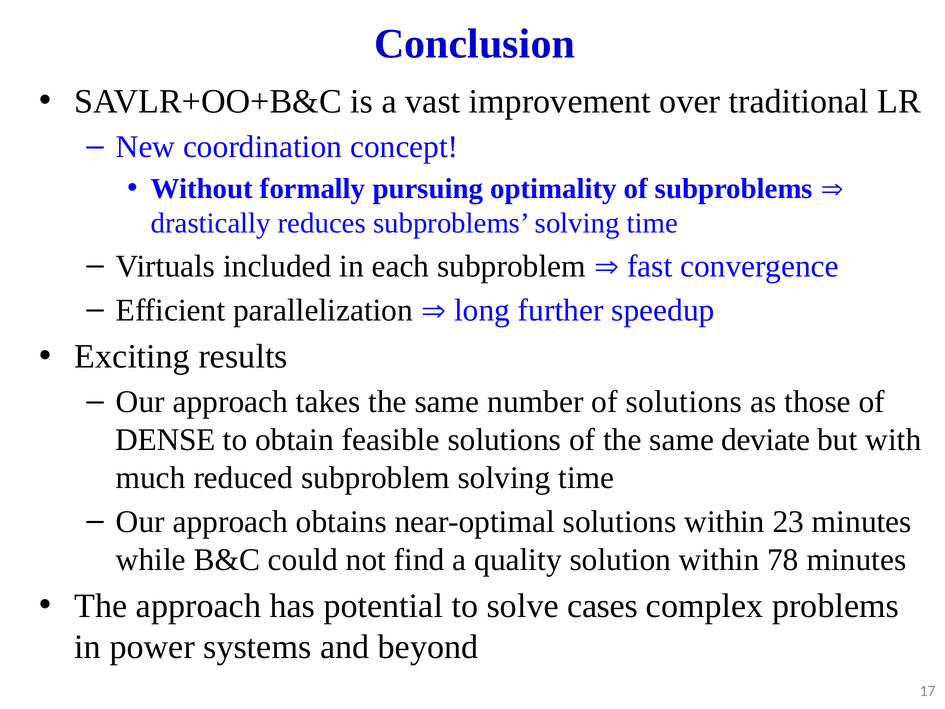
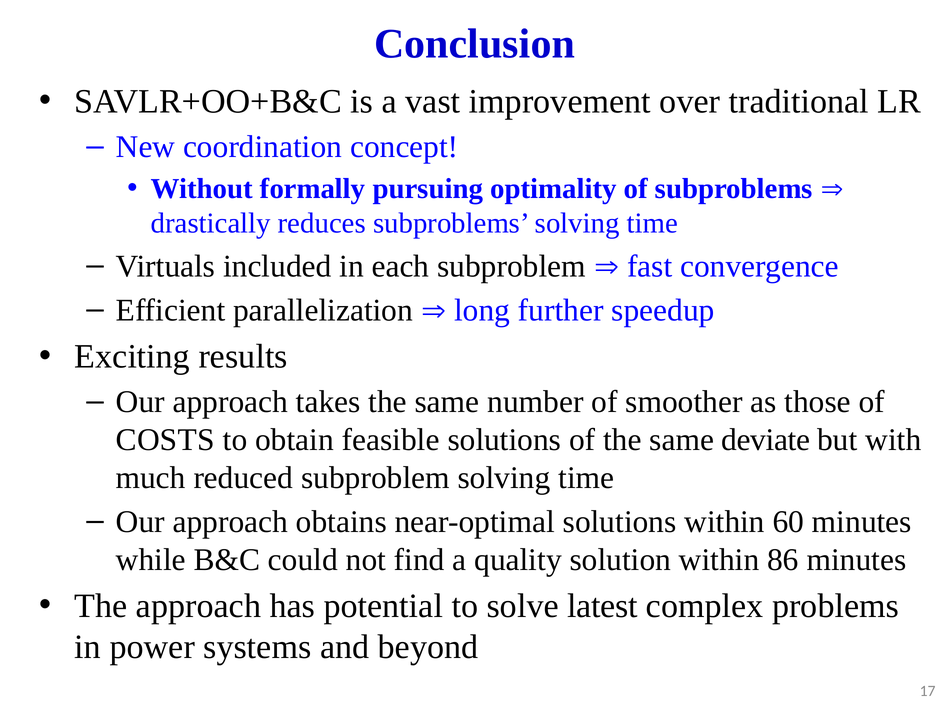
of solutions: solutions -> smoother (684, 402)
DENSE: DENSE -> COSTS (165, 440)
23: 23 -> 60 (788, 522)
78: 78 -> 86 (783, 559)
cases: cases -> latest (602, 606)
